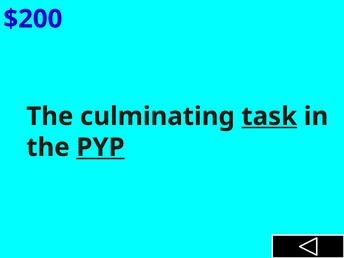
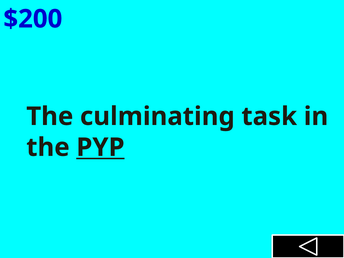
task underline: present -> none (269, 116)
